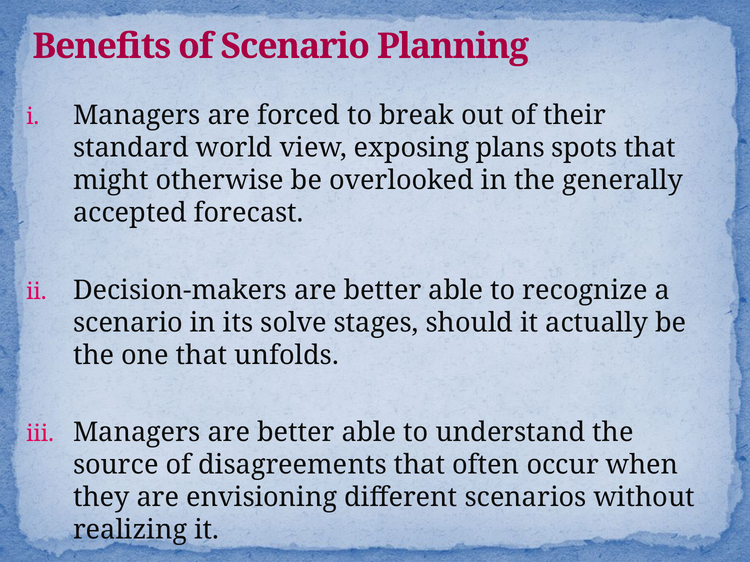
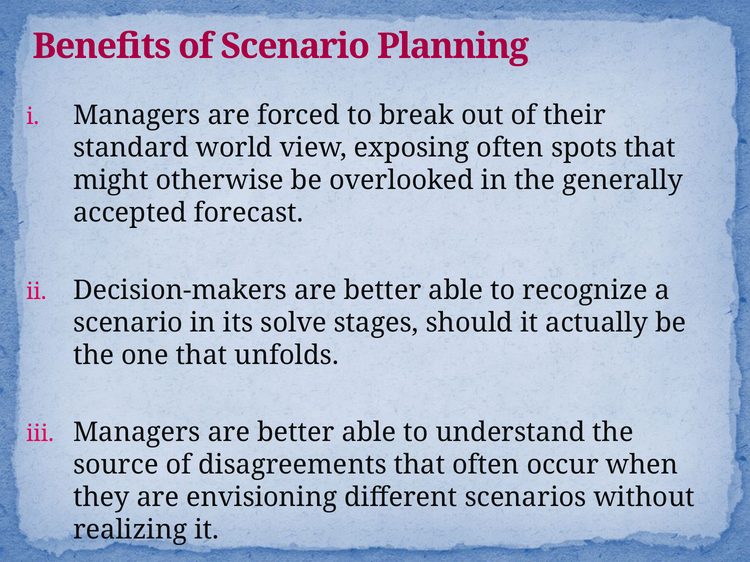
exposing plans: plans -> often (510, 148)
